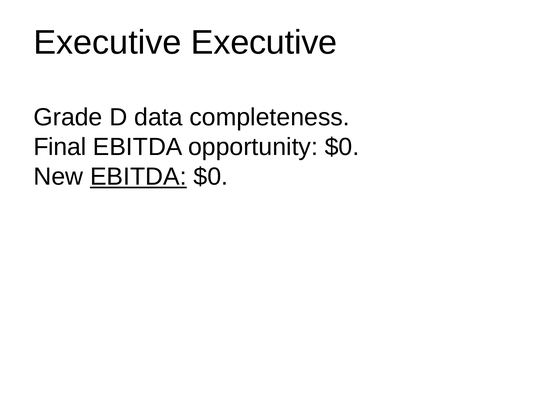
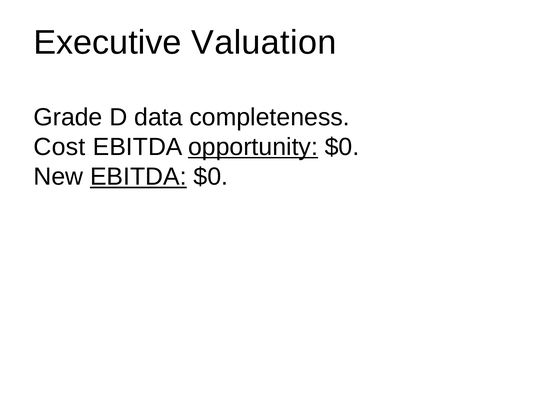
Executive Executive: Executive -> Valuation (264, 42)
Final: Final -> Cost (60, 147)
opportunity underline: none -> present (253, 147)
